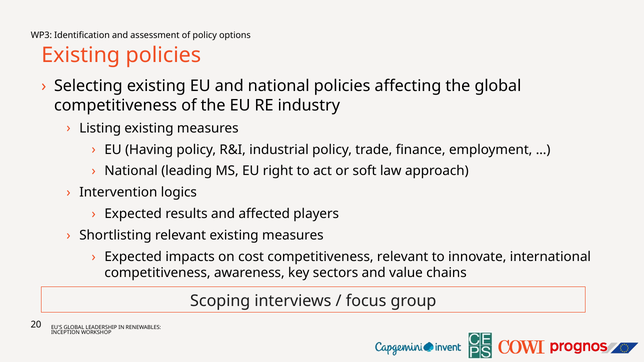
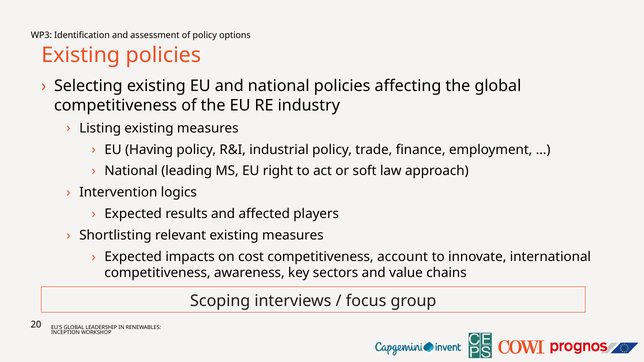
competitiveness relevant: relevant -> account (403, 257)
